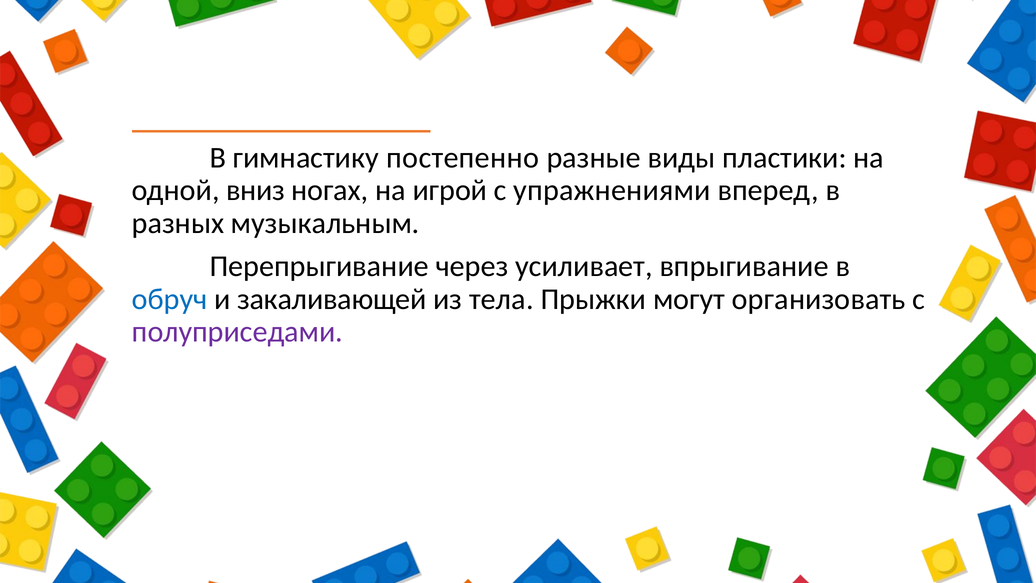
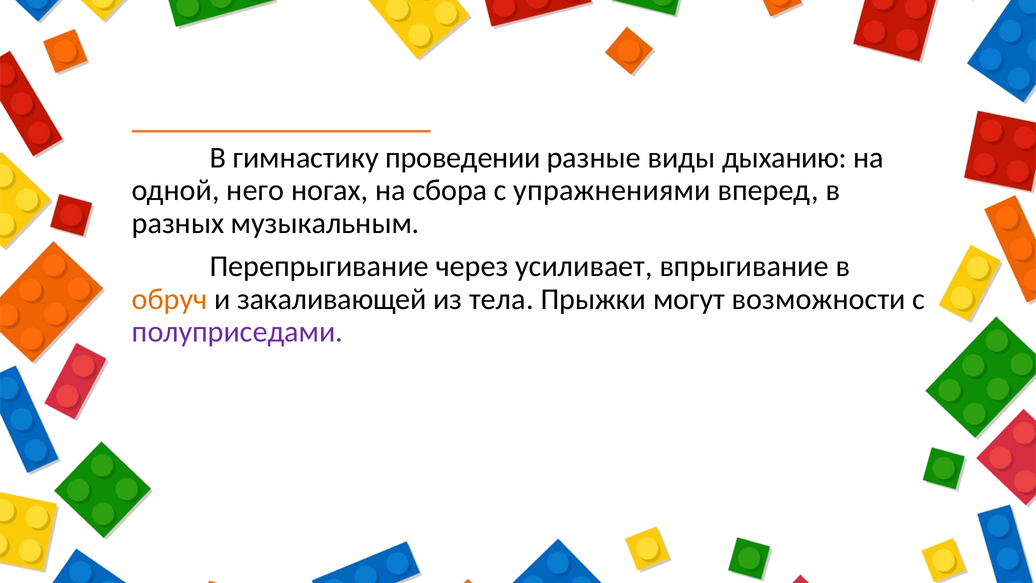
постепенно: постепенно -> проведении (463, 158)
пластики: пластики -> дыханию (785, 158)
вниз: вниз -> него (255, 190)
игрой: игрой -> сбора (450, 190)
обруч colour: blue -> orange (170, 299)
организовать: организовать -> возможности (819, 299)
